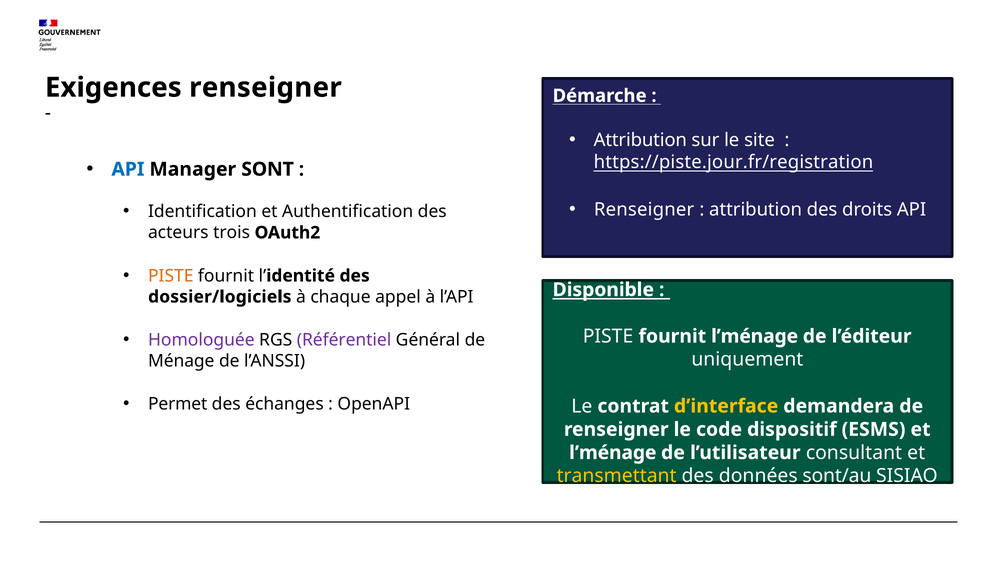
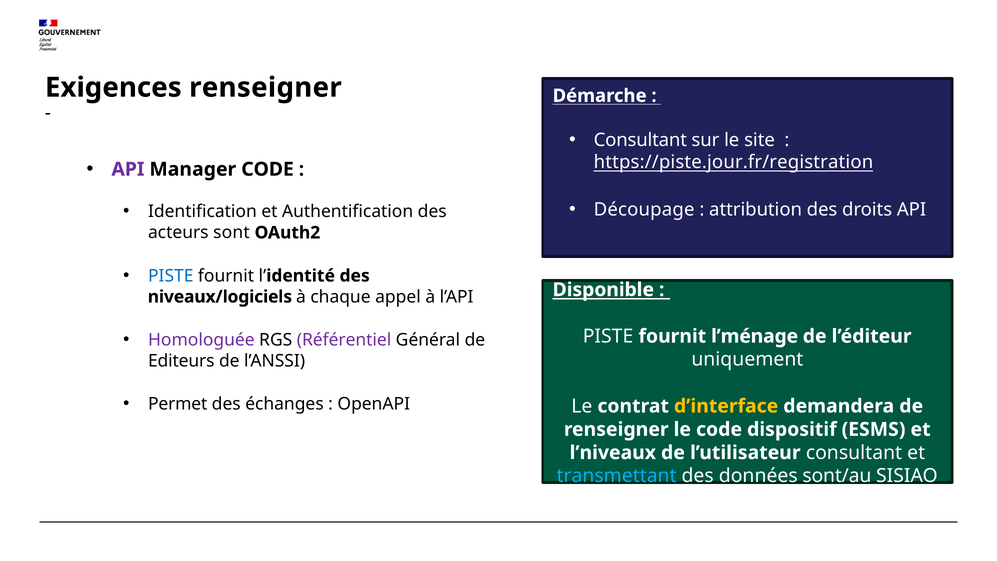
Attribution: Attribution -> Consultant (640, 140)
API colour: blue -> purple (128, 169)
Manager SONT: SONT -> CODE (268, 169)
Renseigner: Renseigner -> Découpage (644, 210)
trois: trois -> sont (231, 233)
PISTE colour: orange -> blue (171, 276)
dossier/logiciels: dossier/logiciels -> niveaux/logiciels (220, 297)
Ménage: Ménage -> Editeurs (181, 361)
l’ménage: l’ménage -> l’niveaux (613, 453)
transmettant colour: yellow -> light blue (617, 476)
